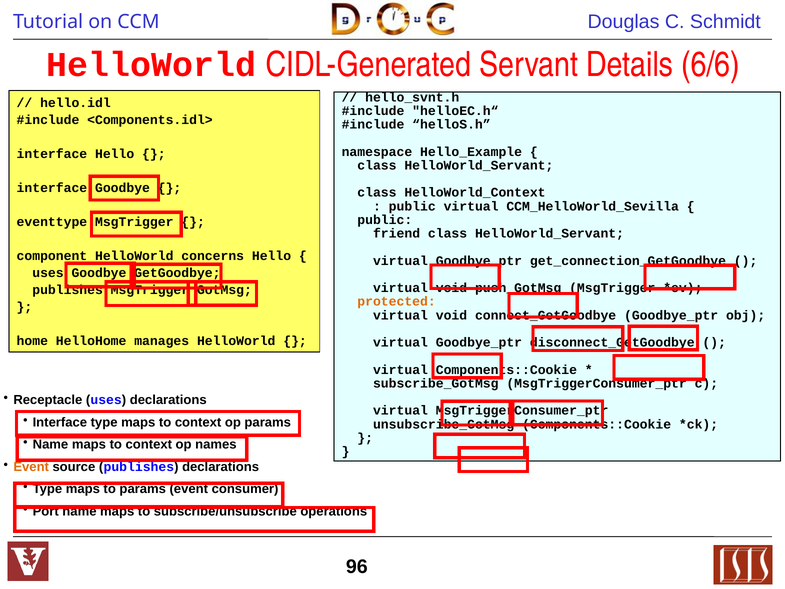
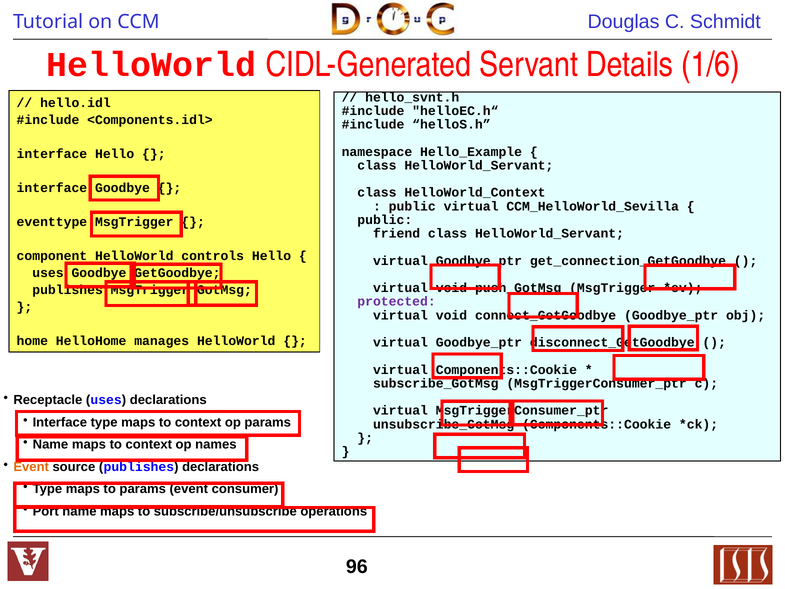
6/6: 6/6 -> 1/6 (711, 65)
concerns: concerns -> controls (213, 256)
protected colour: orange -> purple (397, 301)
